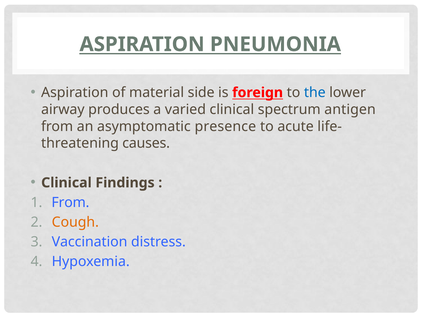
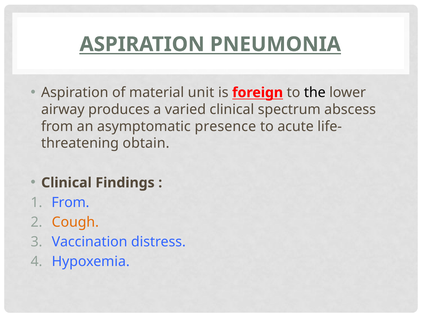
side: side -> unit (201, 92)
the colour: blue -> black (315, 92)
antigen: antigen -> abscess (350, 109)
causes: causes -> obtain (146, 143)
